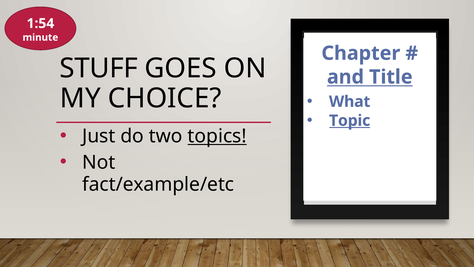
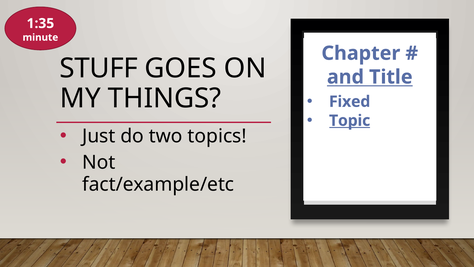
1:54: 1:54 -> 1:35 (40, 23)
CHOICE: CHOICE -> THINGS (165, 98)
What: What -> Fixed (350, 101)
topics underline: present -> none (217, 136)
